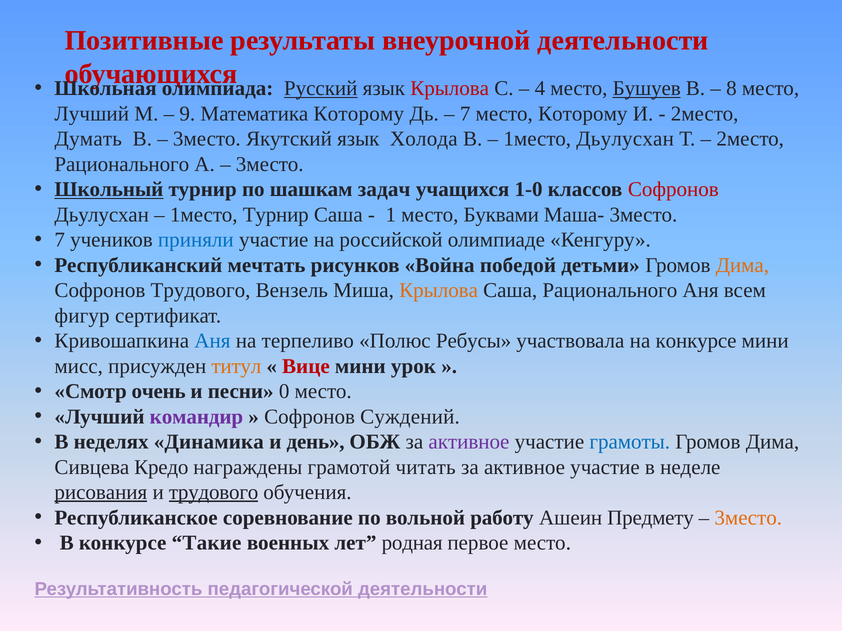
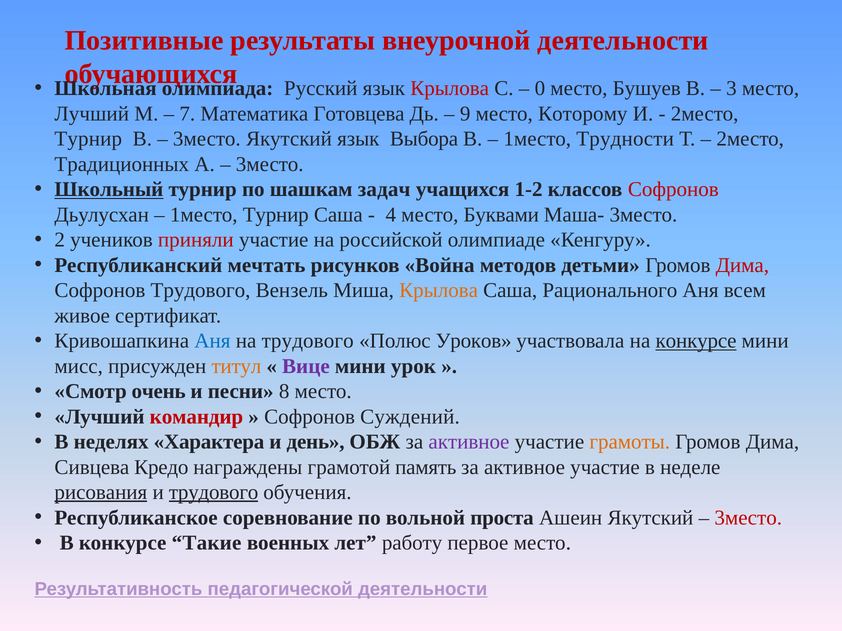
Русский underline: present -> none (321, 89)
4: 4 -> 0 (540, 89)
Бушуев underline: present -> none (647, 89)
8: 8 -> 3 (731, 89)
9: 9 -> 7 (187, 114)
Математика Которому: Которому -> Готовцева (359, 114)
7: 7 -> 9 (465, 114)
Думать: Думать -> Турнир (88, 139)
Холода: Холода -> Выбора (424, 139)
1место Дьулусхан: Дьулусхан -> Трудности (625, 139)
Рационального: Рационального -> Традиционных (122, 164)
1-0: 1-0 -> 1-2 (529, 190)
1: 1 -> 4 (391, 215)
7: 7 -> 2 (60, 240)
приняли colour: blue -> red (196, 240)
победой: победой -> методов (518, 265)
Дима colour: orange -> red (742, 265)
фигур: фигур -> живое (82, 316)
на терпеливо: терпеливо -> трудового (308, 341)
Ребусы: Ребусы -> Уроков (474, 341)
конкурсе underline: none -> present (696, 341)
Вице colour: red -> purple (306, 366)
0: 0 -> 8 (284, 392)
командир colour: purple -> red (196, 417)
Динамика: Динамика -> Характера (209, 442)
грамоты colour: blue -> orange (630, 442)
читать: читать -> память (426, 467)
работу: работу -> проста (502, 518)
Ашеин Предмету: Предмету -> Якутский (650, 518)
3место colour: orange -> red (748, 518)
родная: родная -> работу (412, 543)
